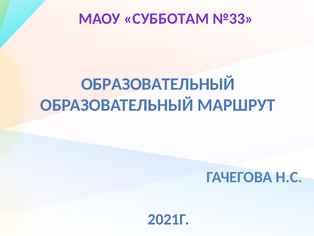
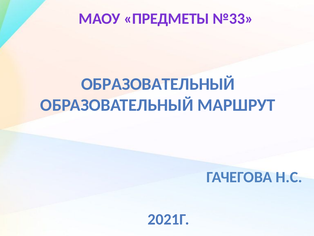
СУББОТАМ: СУББОТАМ -> ПРЕДМЕТЫ (167, 19)
